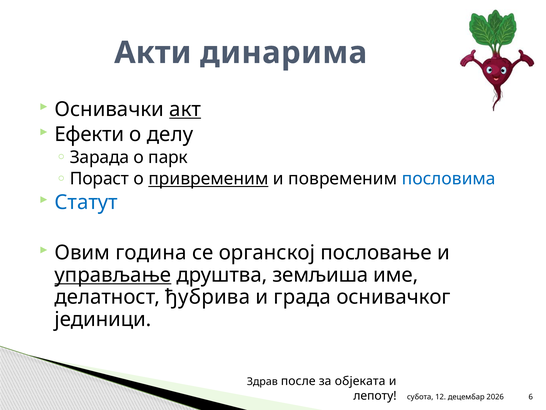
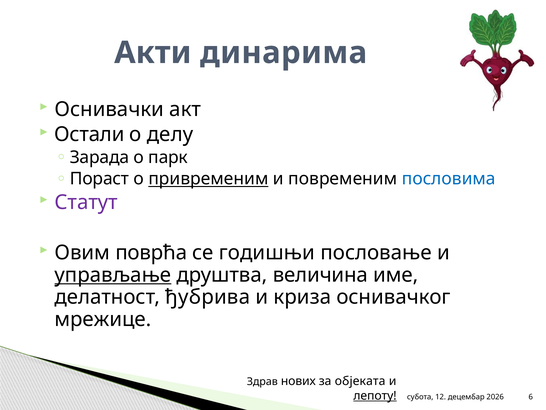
акт underline: present -> none (185, 109)
Ефекти: Ефекти -> Остали (89, 134)
Статут colour: blue -> purple (86, 202)
годинa: годинa -> поврћа (151, 253)
органској: органској -> годишњи (267, 253)
земљиша: земљиша -> величина (320, 275)
града: града -> криза (302, 297)
јединици: јединици -> мрежице (103, 319)
после: после -> нових (298, 381)
лепоту underline: none -> present (375, 395)
